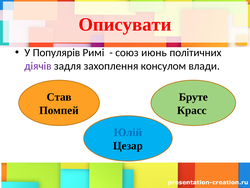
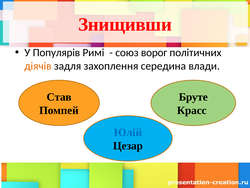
Описувати: Описувати -> Знищивши (125, 24)
июнь: июнь -> ворог (154, 52)
діячів colour: purple -> orange (38, 66)
консулом: консулом -> середина (163, 66)
